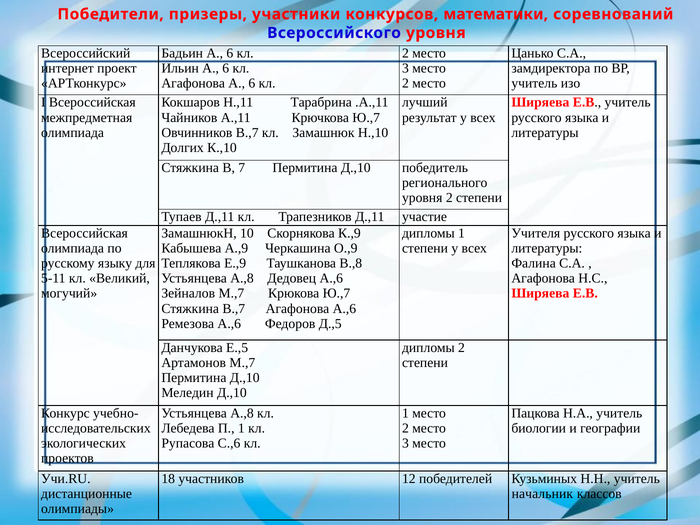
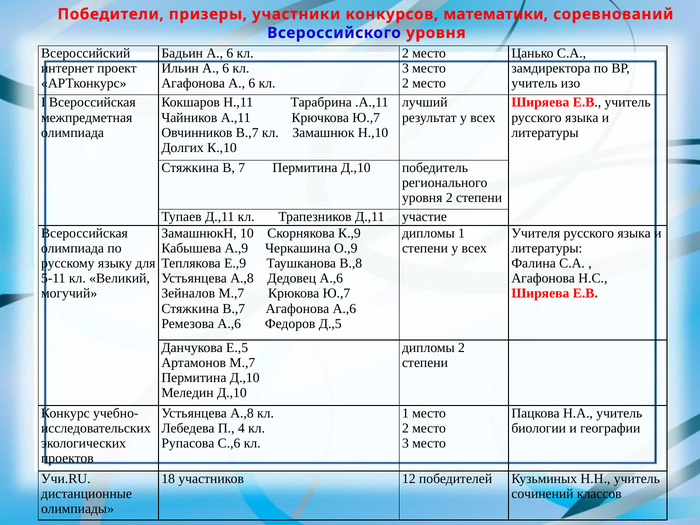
П 1: 1 -> 4 (241, 428)
начальник: начальник -> сочинений (542, 494)
